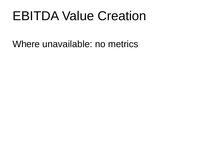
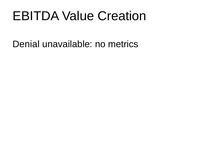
Where: Where -> Denial (26, 44)
